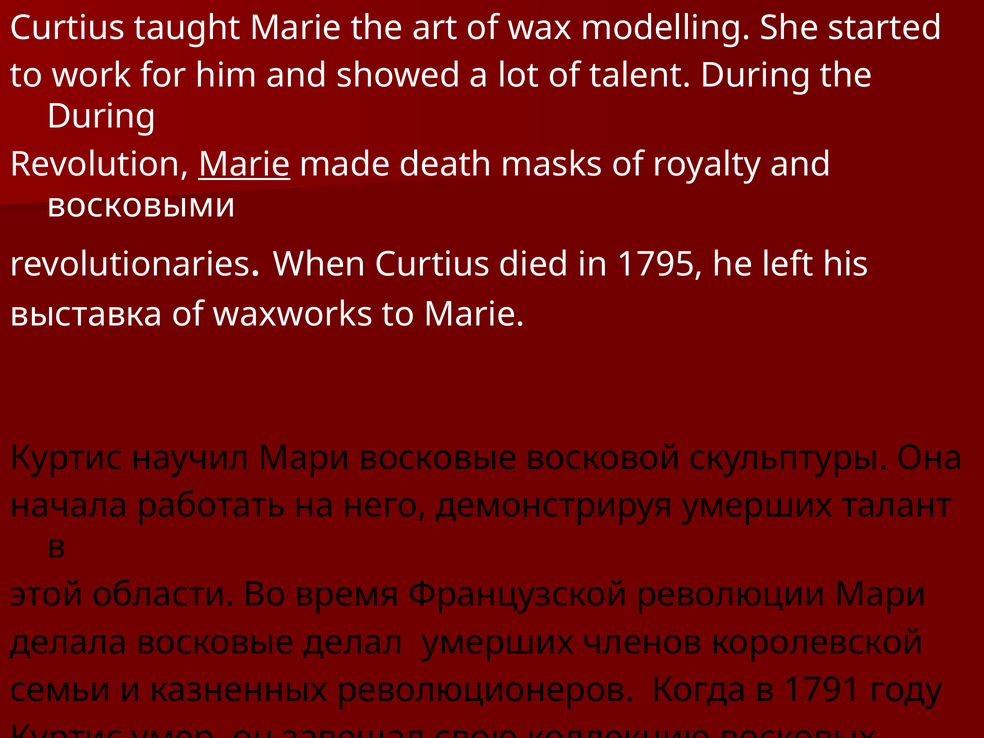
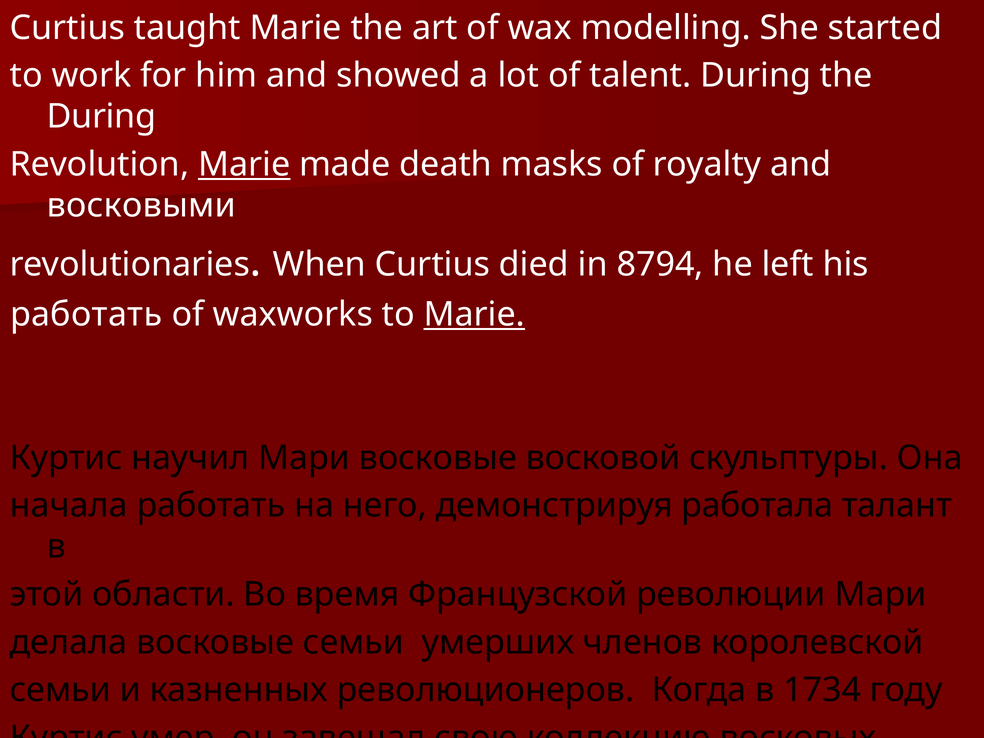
1795: 1795 -> 8794 (660, 265)
выставка: выставка -> работать (86, 314)
Marie underline: none -> present (474, 314)
демонстрируя умерших: умерших -> работала (757, 506)
восковые делал: делал -> семьи (354, 642)
1791: 1791 -> 1734 (822, 690)
